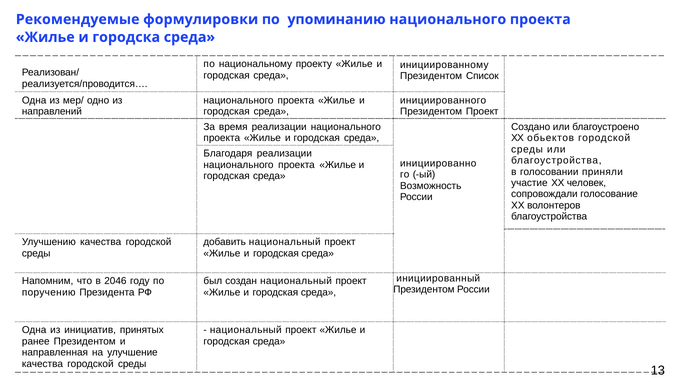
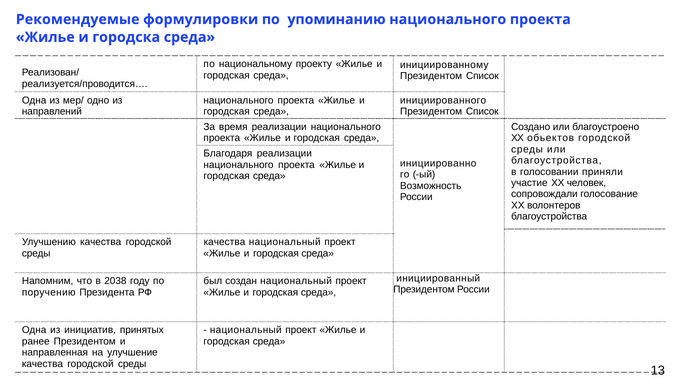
Проект: Проект -> Список (482, 111)
добавить: добавить -> качества (225, 242)
2046: 2046 -> 2038 (115, 281)
